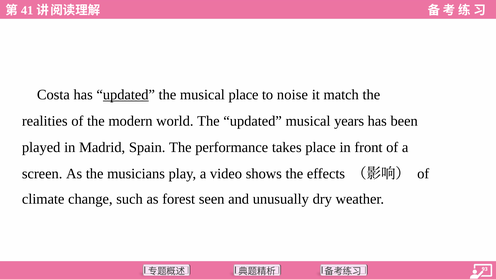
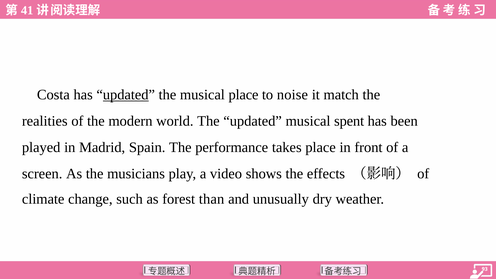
years: years -> spent (349, 121)
seen: seen -> than (212, 199)
